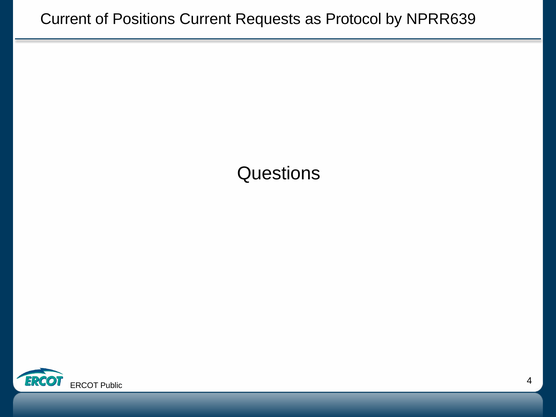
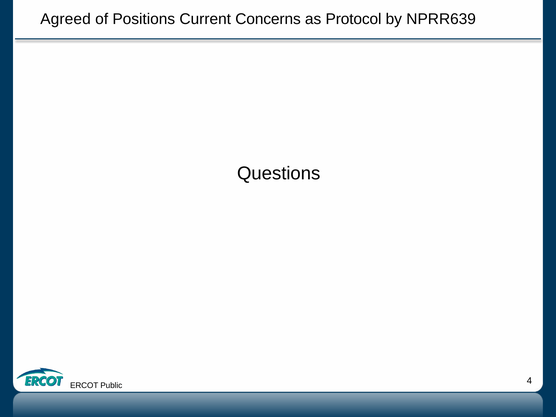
Current: Current -> Agreed (66, 19)
Requests: Requests -> Concerns (268, 19)
